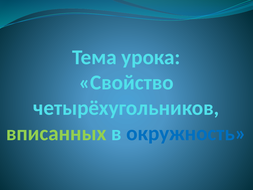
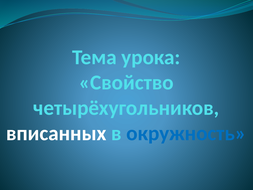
вписанных colour: light green -> white (56, 133)
